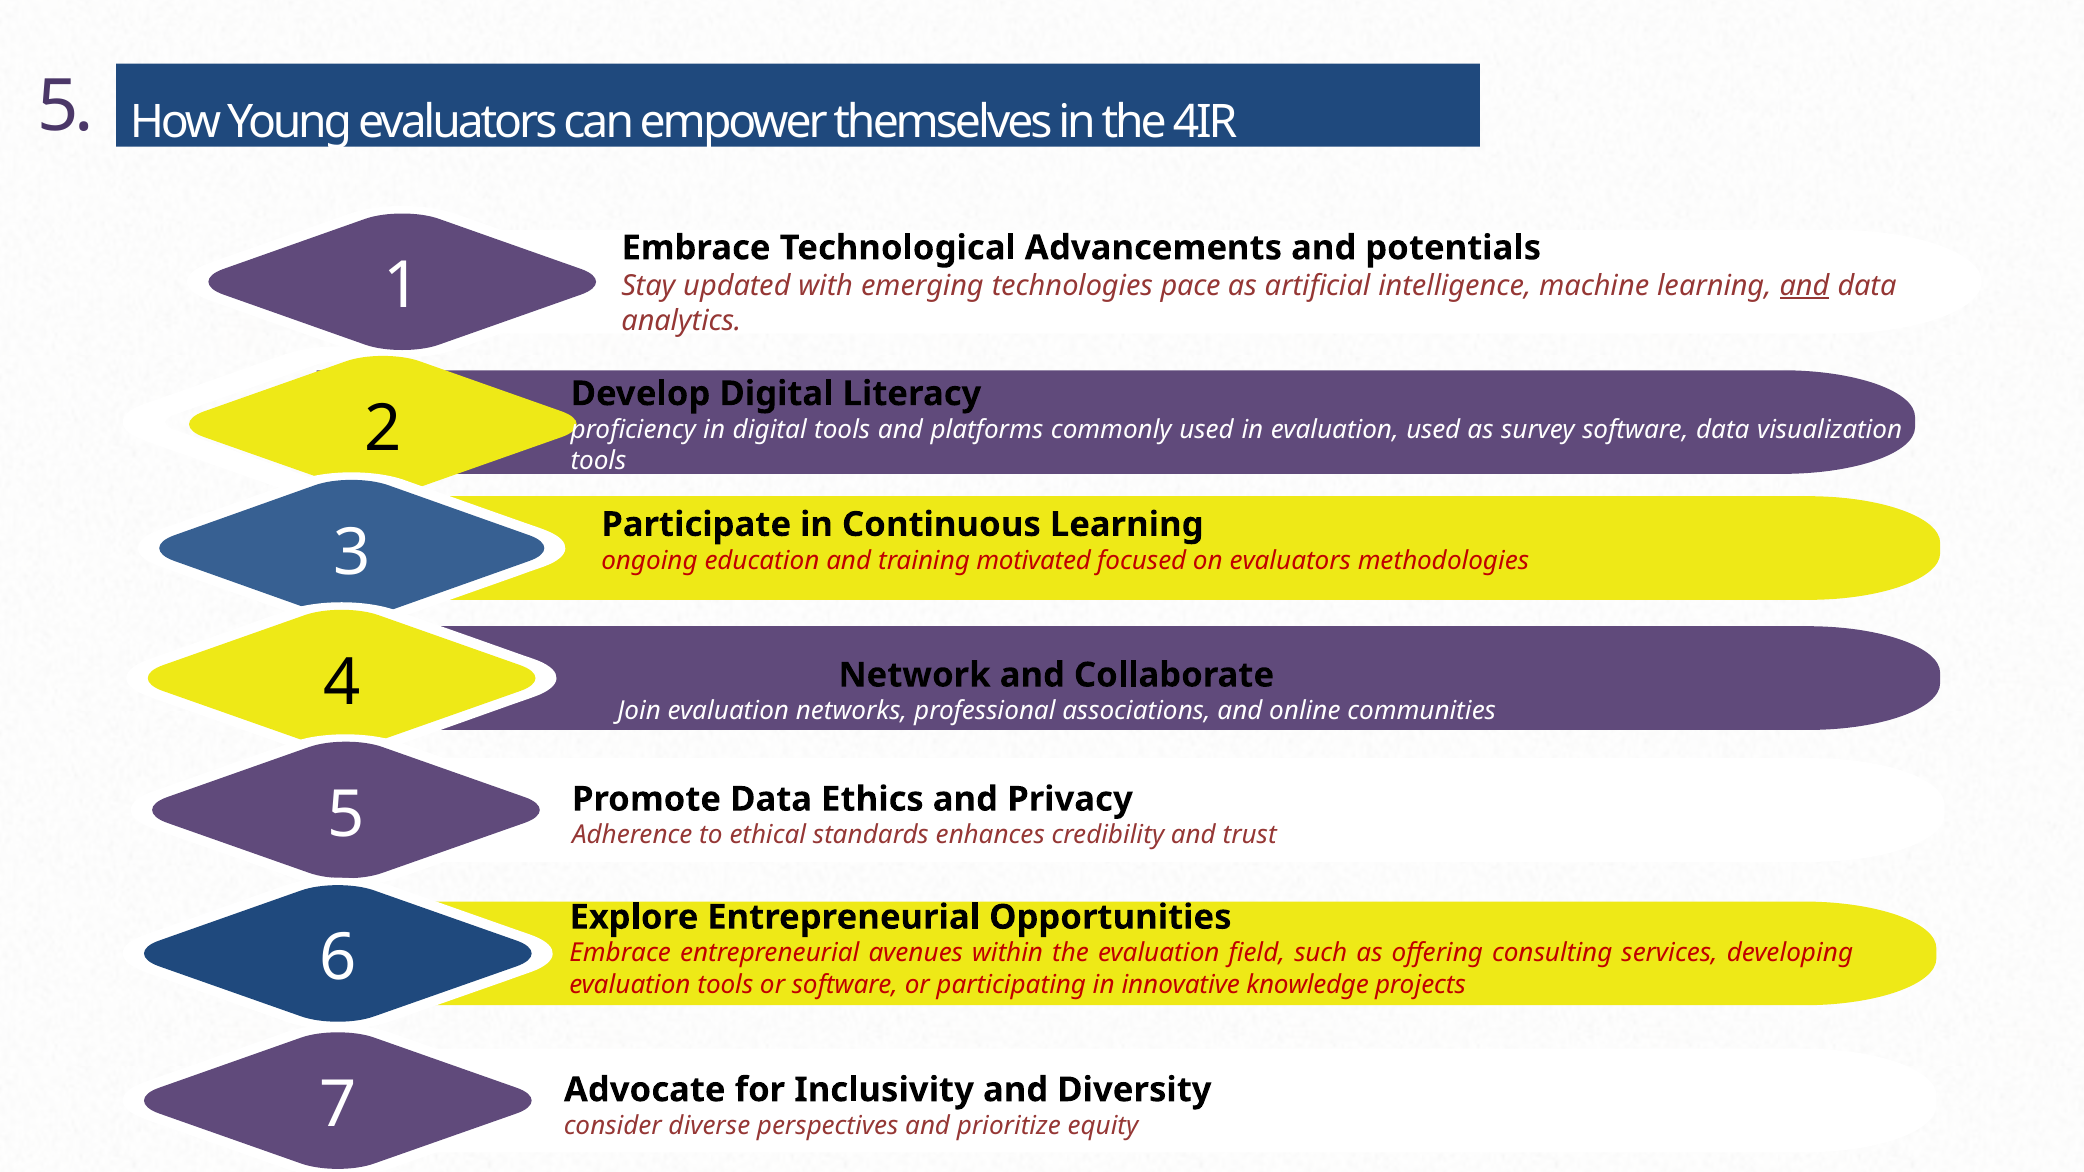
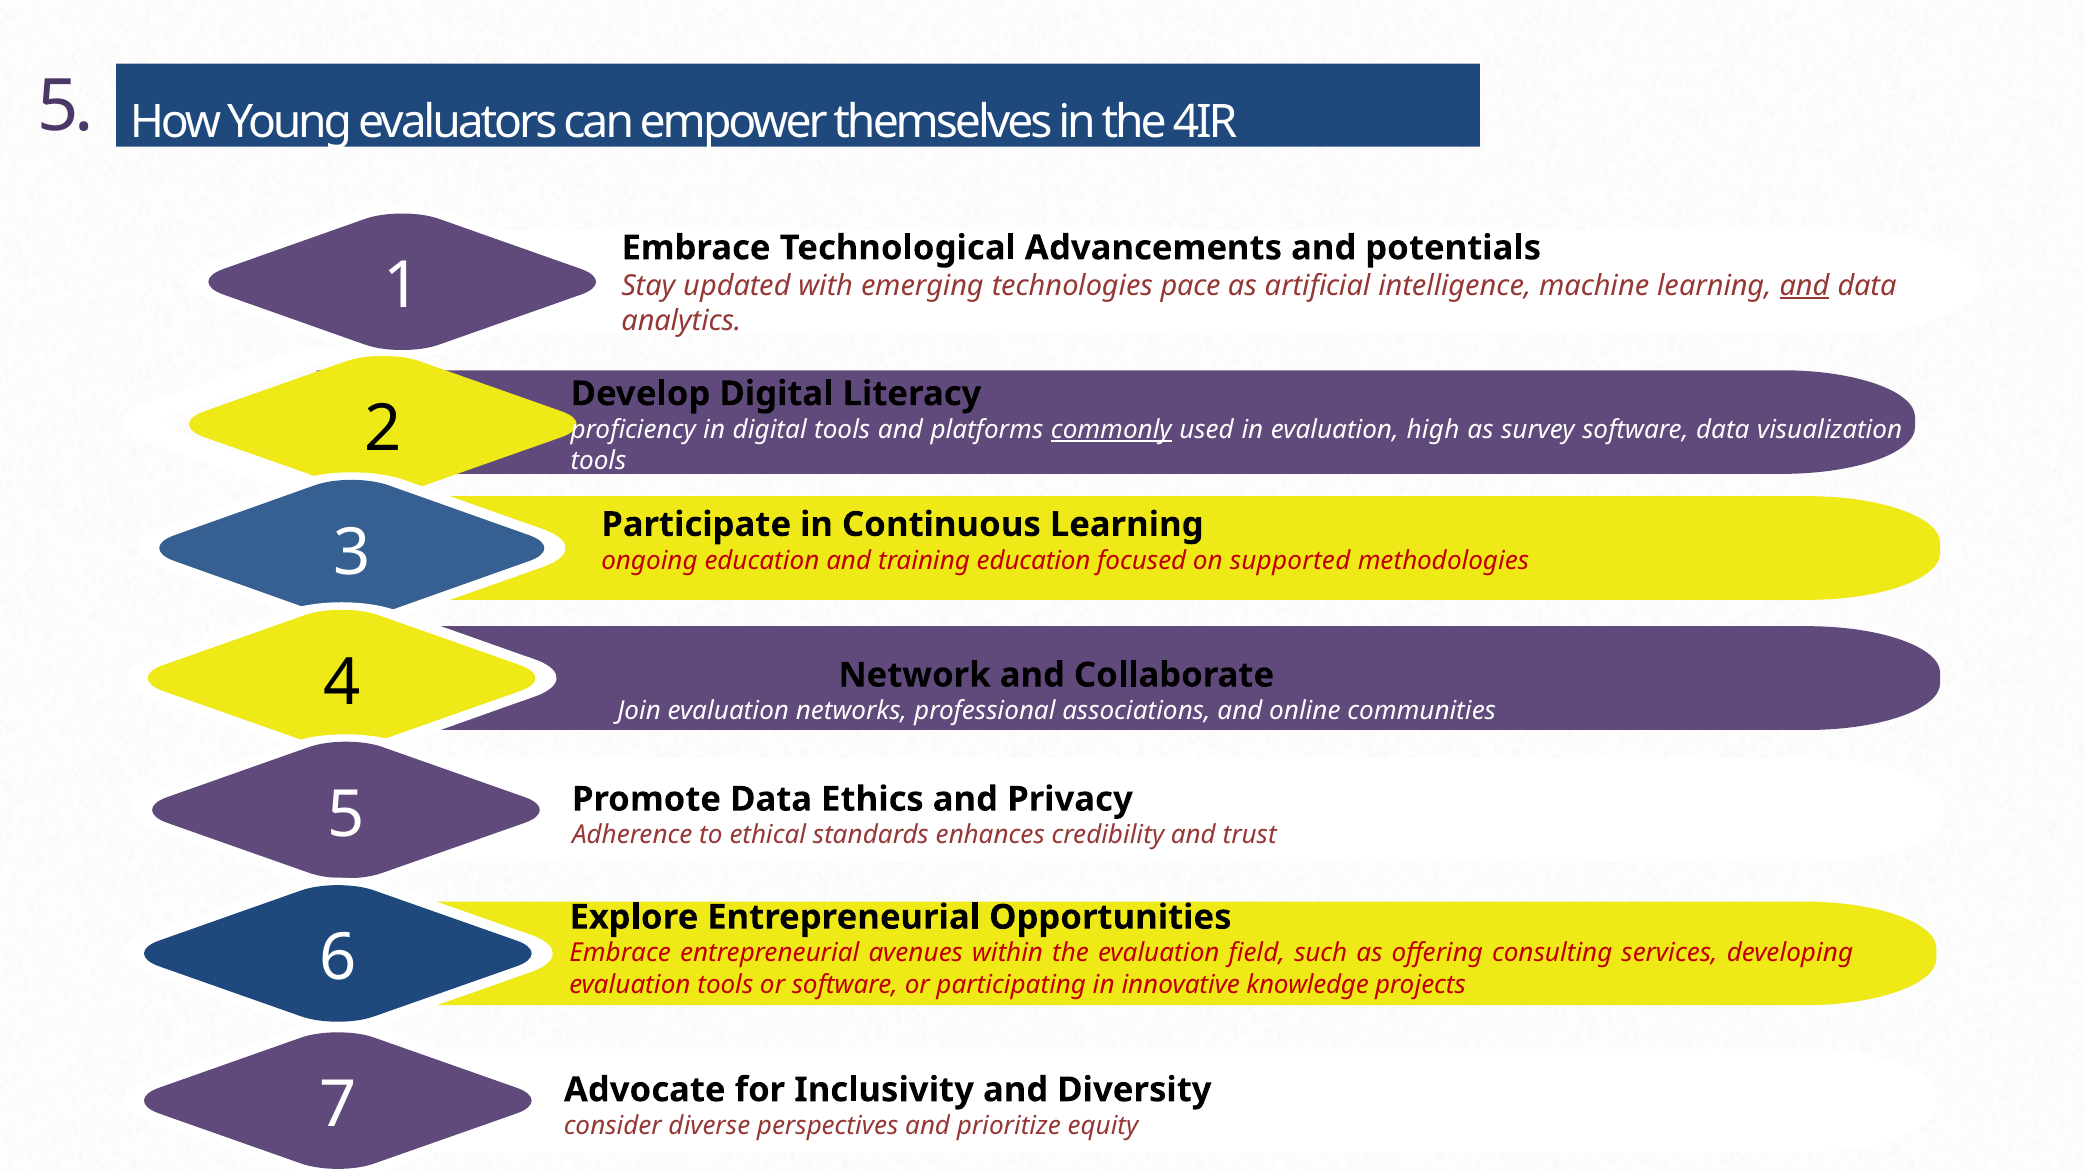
commonly underline: none -> present (1111, 430)
evaluation used: used -> high (1433, 430)
training motivated: motivated -> education (1034, 561)
on evaluators: evaluators -> supported (1290, 561)
